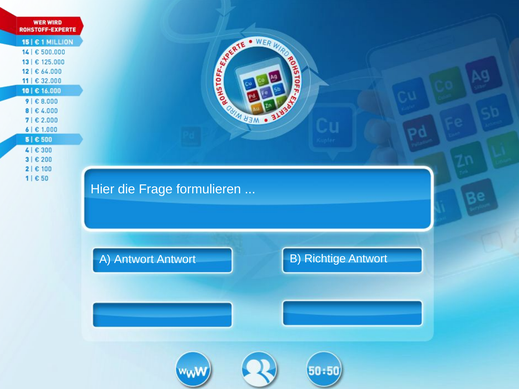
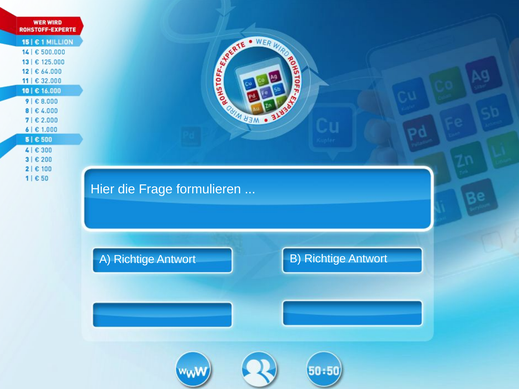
A Antwort: Antwort -> Richtige (134, 259)
